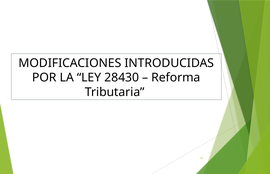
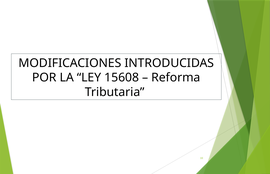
28430: 28430 -> 15608 (122, 78)
